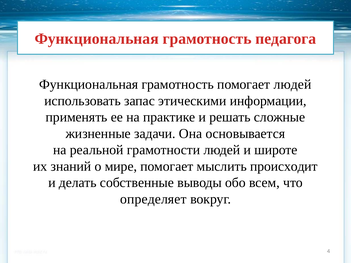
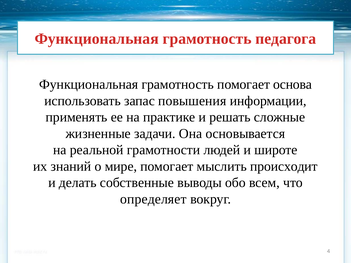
помогает людей: людей -> основа (293, 84)
этическими: этическими -> повышения (192, 101)
